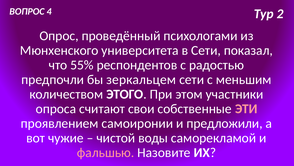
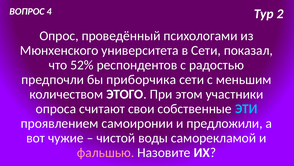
55%: 55% -> 52% (82, 65)
зеркальцем: зеркальцем -> приборчика (141, 79)
ЭТИ colour: pink -> light blue (246, 108)
